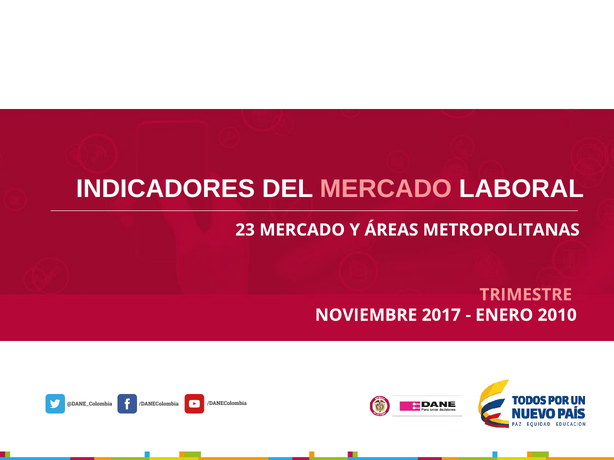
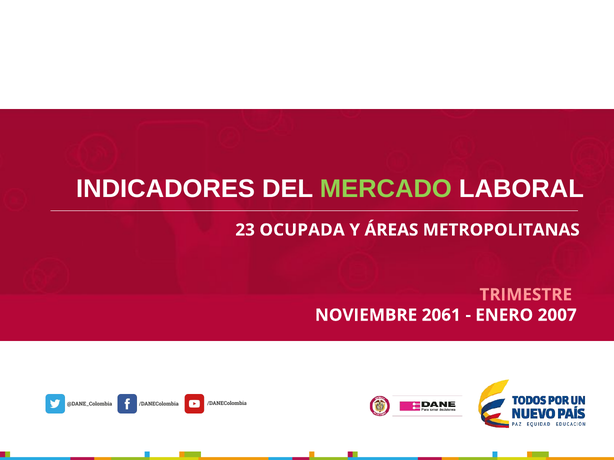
MERCADO colour: pink -> light green (386, 189)
23 MERCADO: MERCADO -> OCUPADA (302, 230)
2017: 2017 -> 2061 (441, 315)
2010: 2010 -> 2007 (557, 315)
